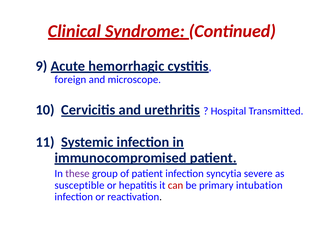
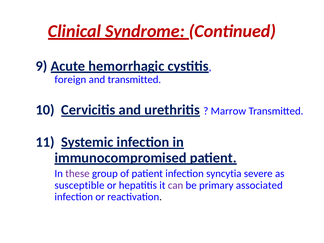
and microscope: microscope -> transmitted (134, 80)
Hospital: Hospital -> Marrow (228, 111)
can colour: red -> purple (176, 185)
intubation: intubation -> associated (259, 185)
